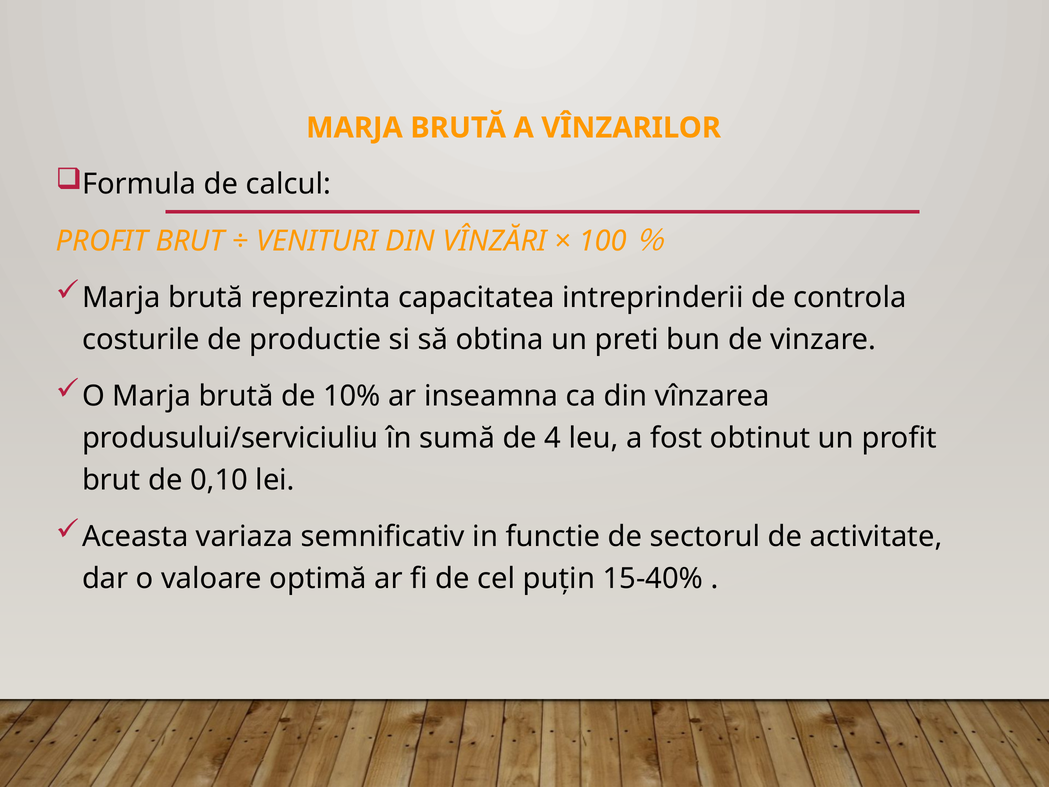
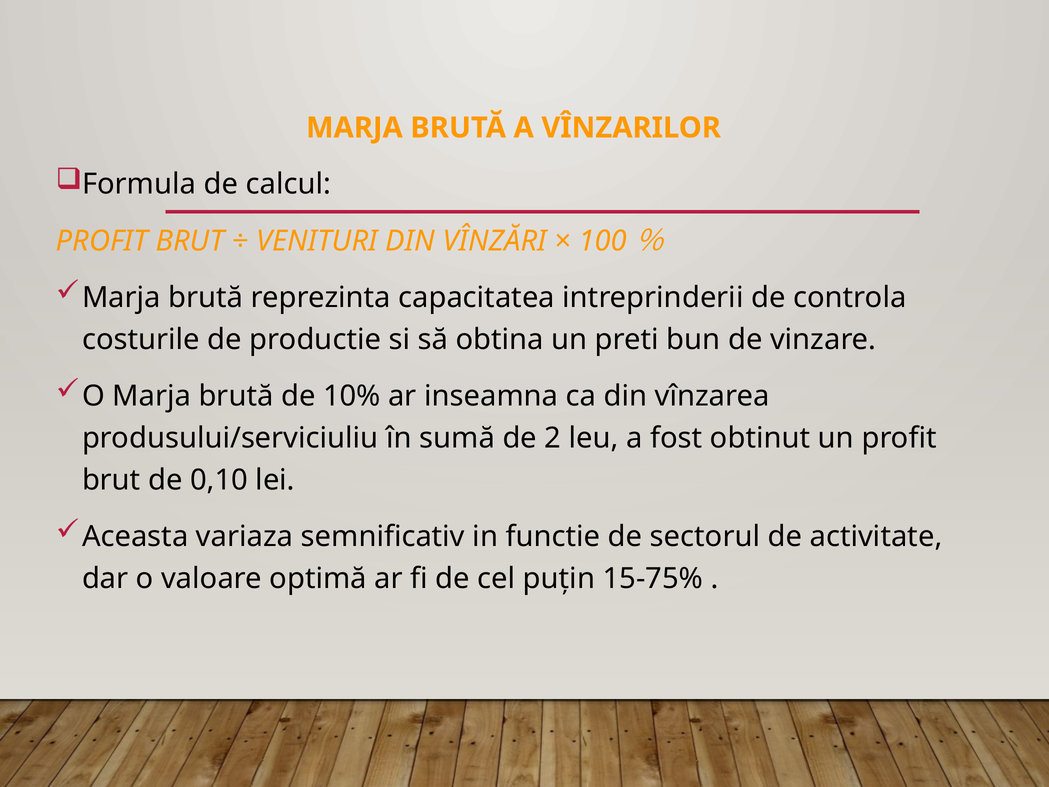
4: 4 -> 2 (553, 438)
15-40%: 15-40% -> 15-75% (653, 578)
